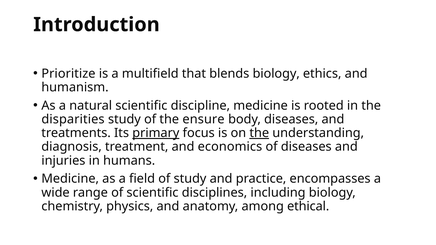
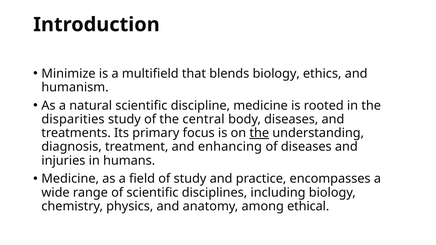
Prioritize: Prioritize -> Minimize (68, 74)
ensure: ensure -> central (204, 119)
primary underline: present -> none (156, 133)
economics: economics -> enhancing (230, 147)
